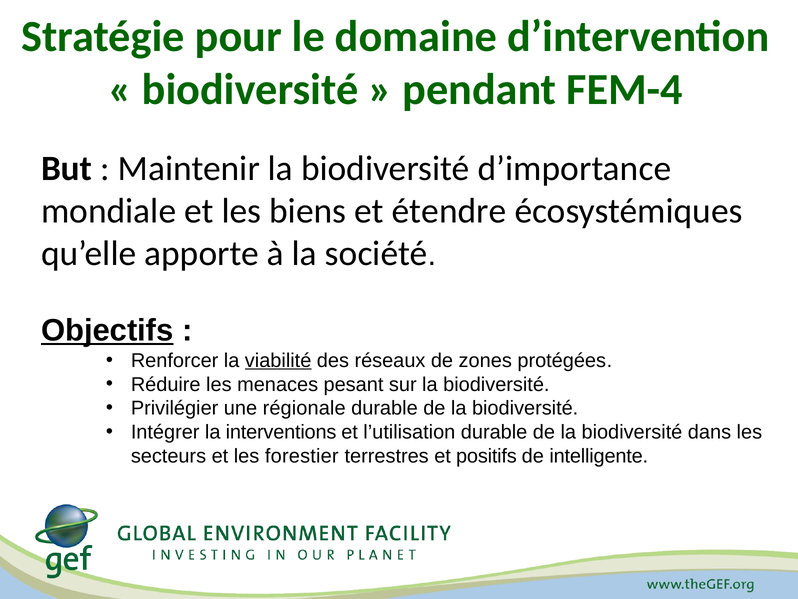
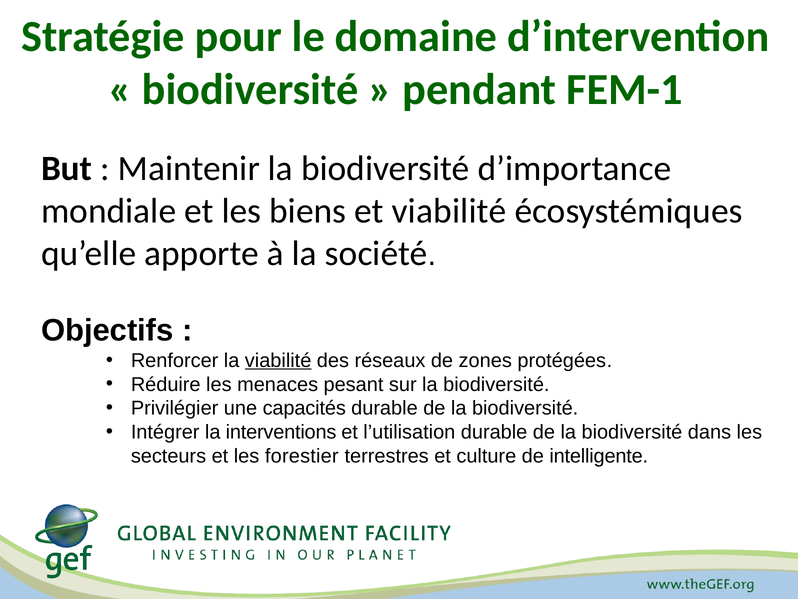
FEM-4: FEM-4 -> FEM-1 (625, 90)
et étendre: étendre -> viabilité (449, 211)
Objectifs underline: present -> none (107, 330)
régionale: régionale -> capacités (304, 408)
positifs: positifs -> culture (486, 456)
